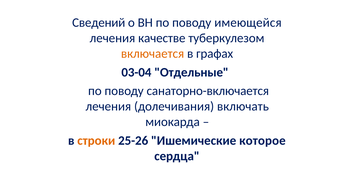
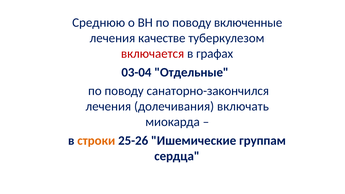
Сведений: Сведений -> Среднюю (99, 23)
имеющейся: имеющейся -> включенные (248, 23)
включается colour: orange -> red (153, 54)
санаторно-включается: санаторно-включается -> санаторно-закончился (208, 91)
которое: которое -> группам (263, 141)
